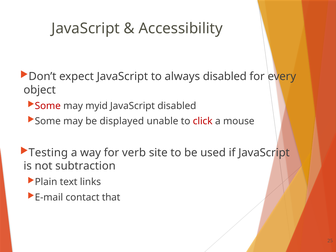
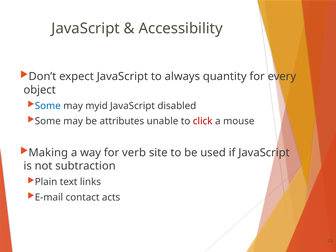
always disabled: disabled -> quantity (225, 76)
Some colour: red -> blue (48, 106)
displayed: displayed -> attributes (122, 121)
Testing: Testing -> Making (48, 153)
that: that -> acts (111, 197)
